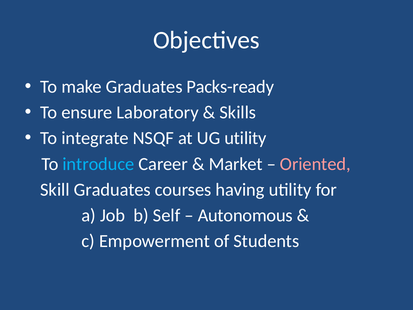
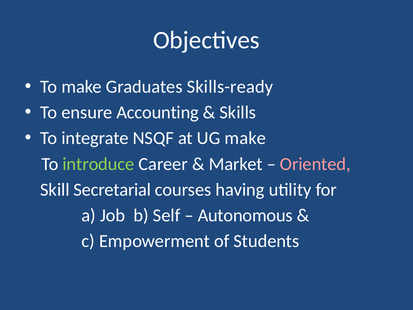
Packs-ready: Packs-ready -> Skills-ready (230, 87)
Laboratory: Laboratory -> Accounting (158, 112)
UG utility: utility -> make (245, 138)
introduce colour: light blue -> light green (98, 164)
Skill Graduates: Graduates -> Secretarial (112, 190)
